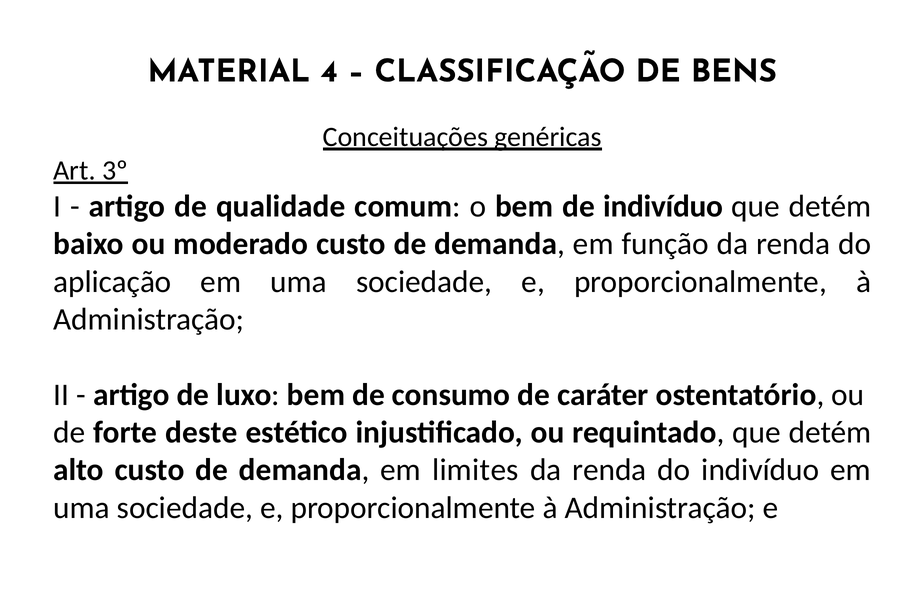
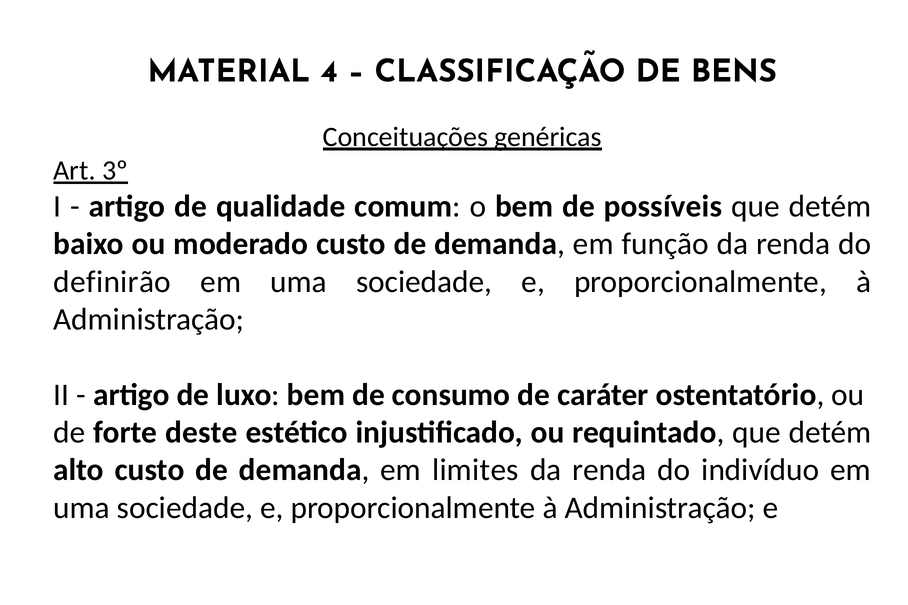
de indivíduo: indivíduo -> possíveis (663, 207)
aplicação: aplicação -> definirão (112, 282)
